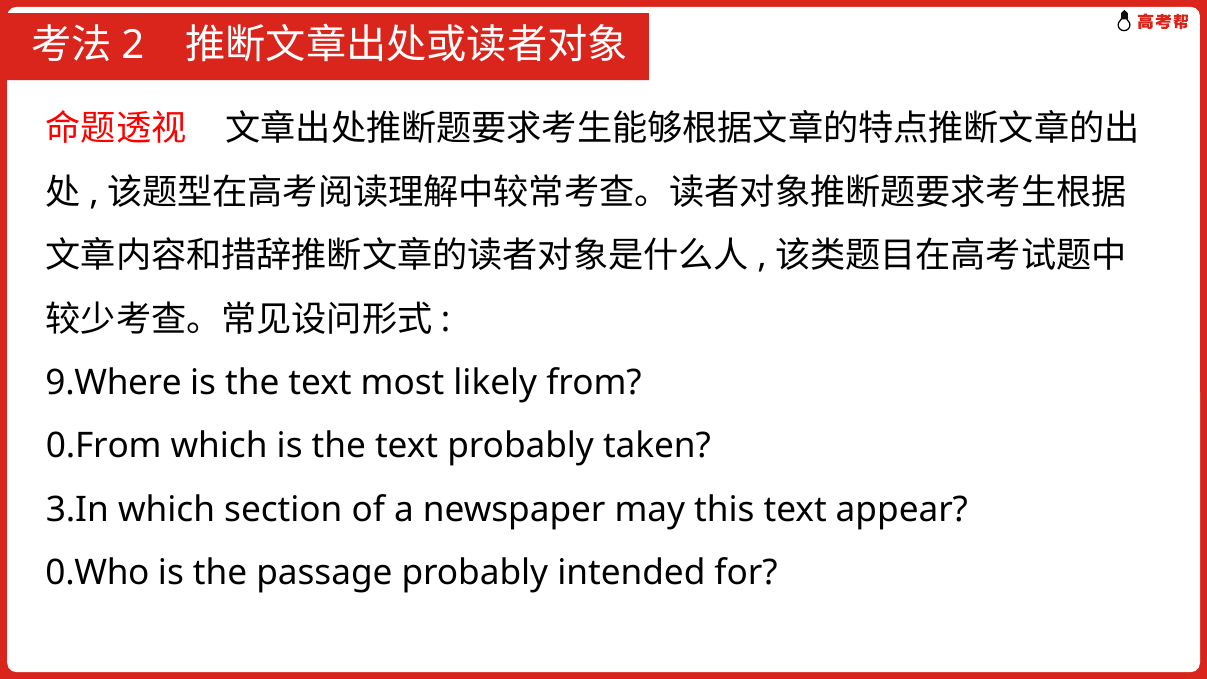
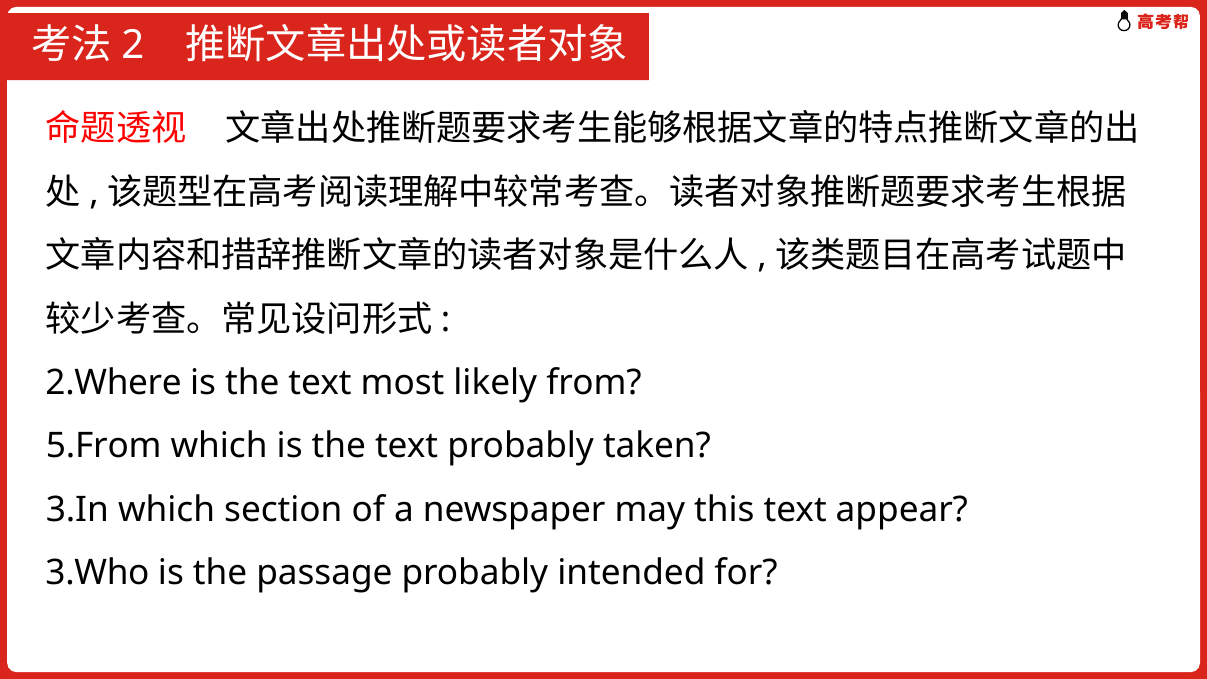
9.Where: 9.Where -> 2.Where (114, 383)
0.From: 0.From -> 5.From (104, 446)
0.Who: 0.Who -> 3.Who (97, 573)
